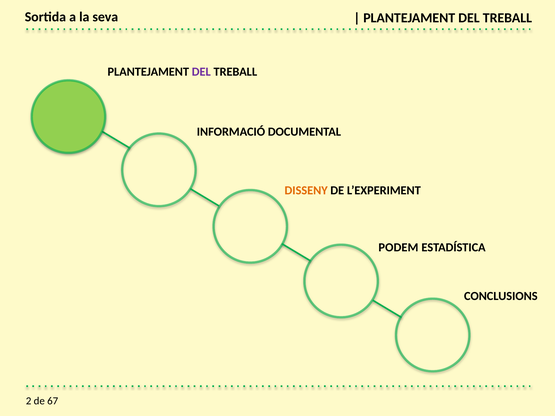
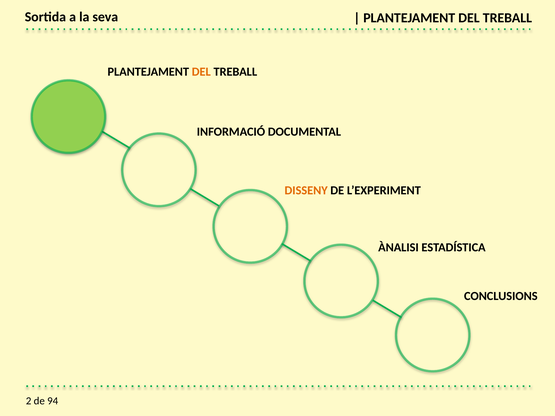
DEL colour: purple -> orange (201, 72)
PODEM: PODEM -> ÀNALISI (398, 248)
67: 67 -> 94 (53, 401)
